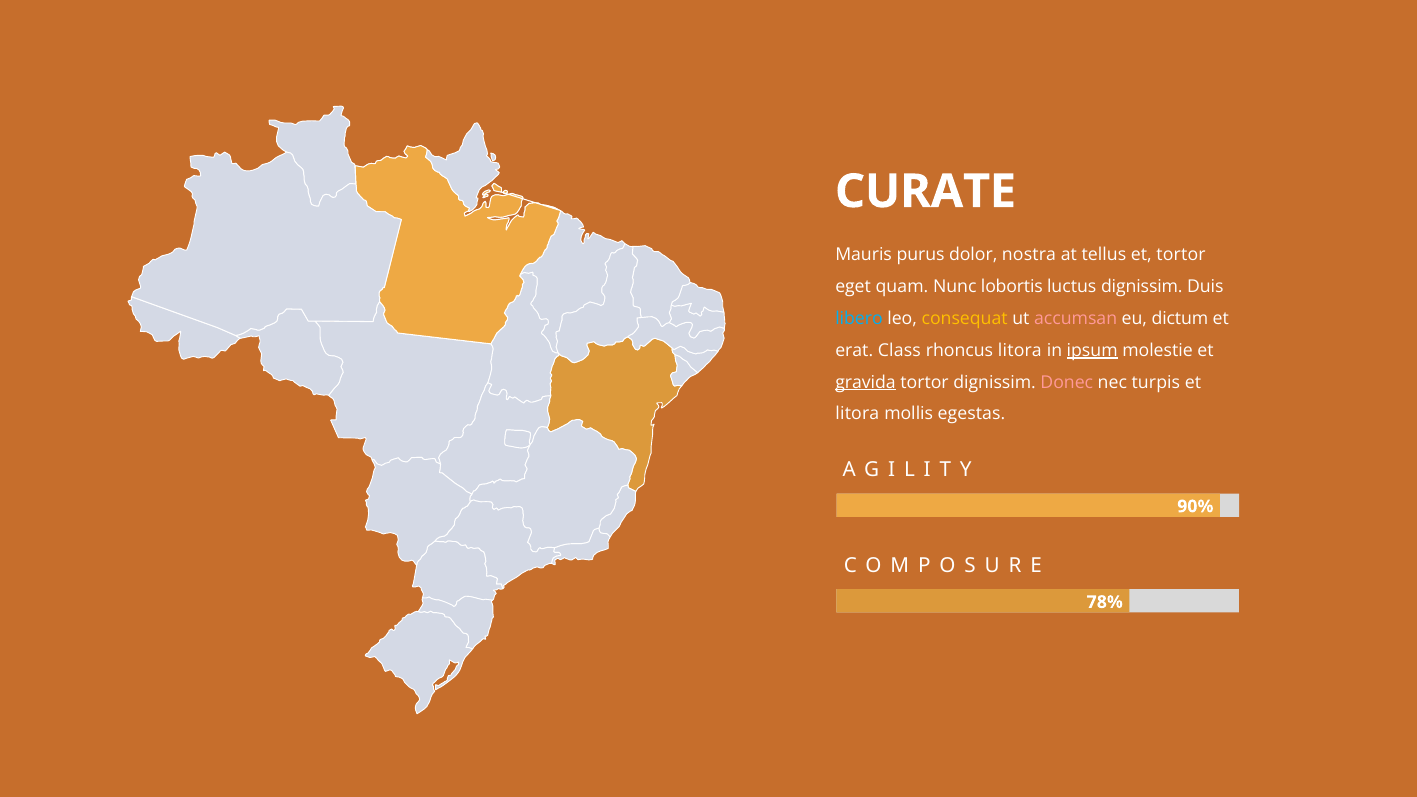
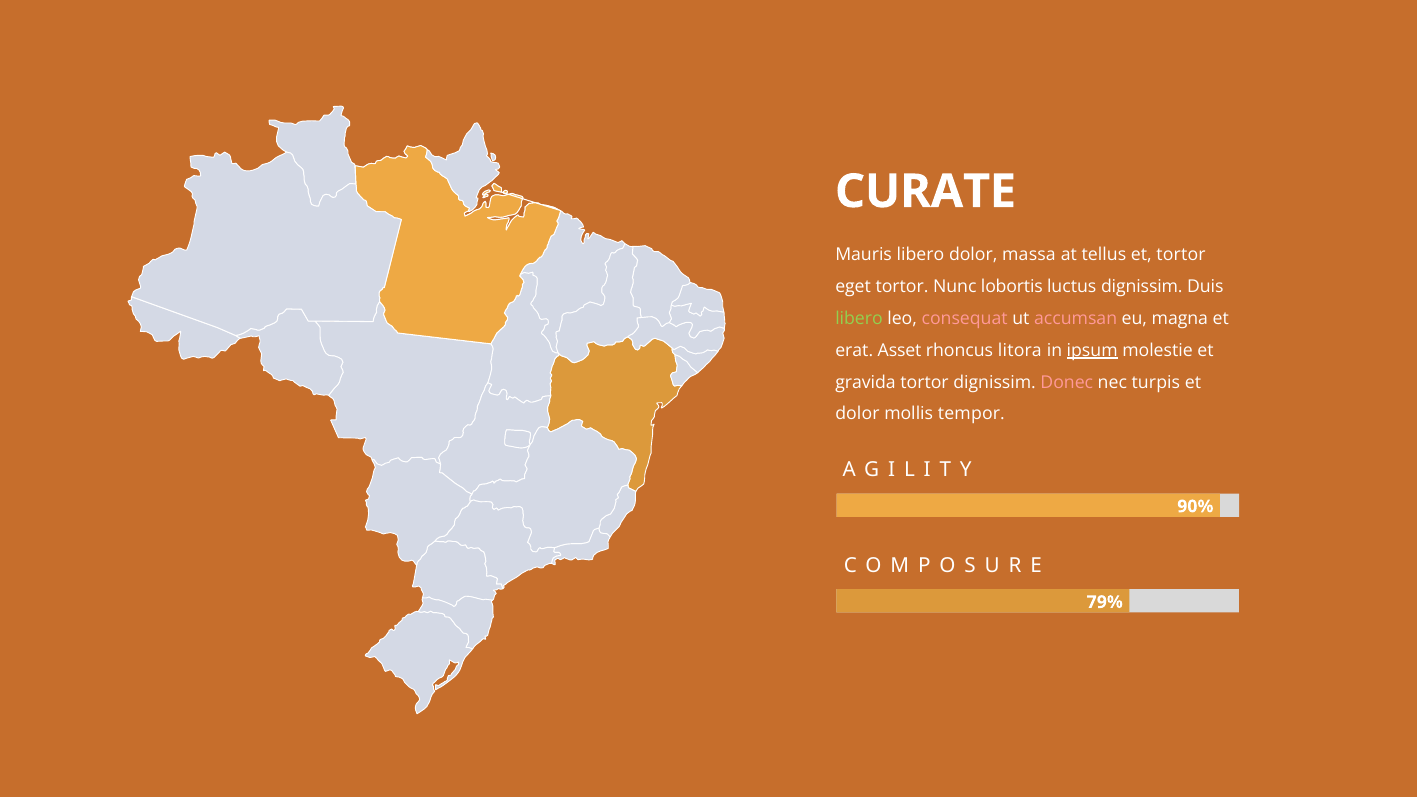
Mauris purus: purus -> libero (920, 255)
nostra: nostra -> massa (1029, 255)
eget quam: quam -> tortor (902, 287)
libero colour: light blue -> light green (859, 319)
consequat colour: yellow -> pink (965, 319)
dictum: dictum -> magna (1180, 319)
Class: Class -> Asset (900, 350)
gravida underline: present -> none (866, 382)
litora: litora -> dolor (857, 414)
egestas: egestas -> tempor (971, 414)
78%: 78% -> 79% (1105, 602)
